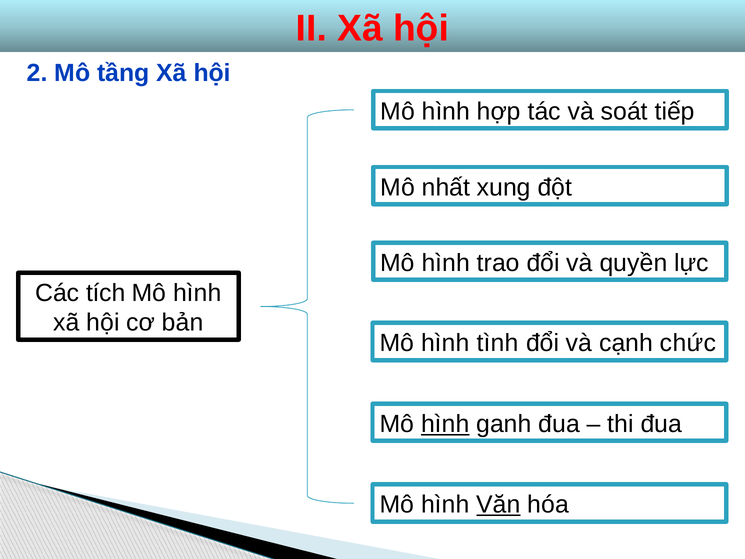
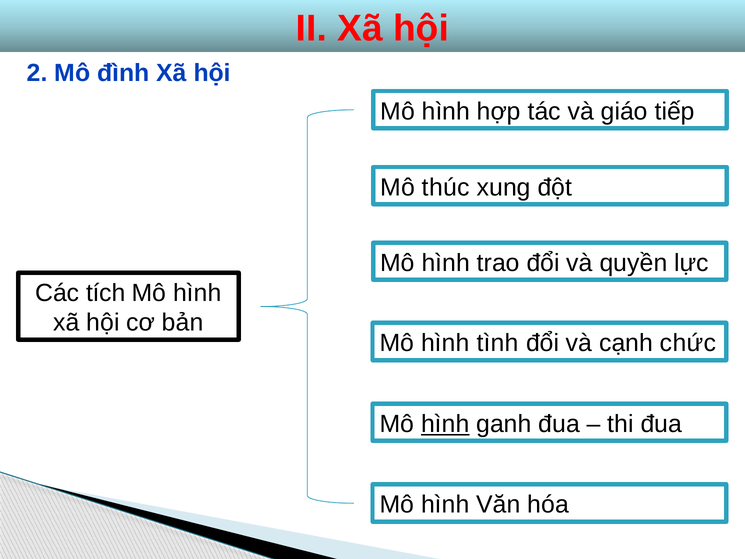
tầng: tầng -> đình (123, 73)
soát: soát -> giáo (624, 111)
nhất: nhất -> thúc (446, 187)
Văn underline: present -> none (498, 505)
